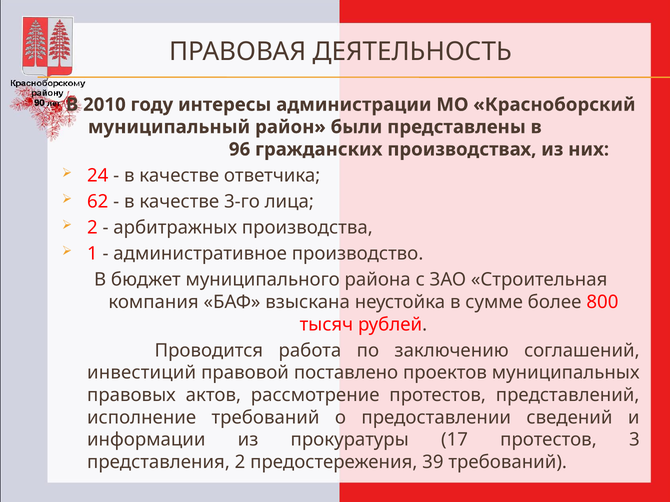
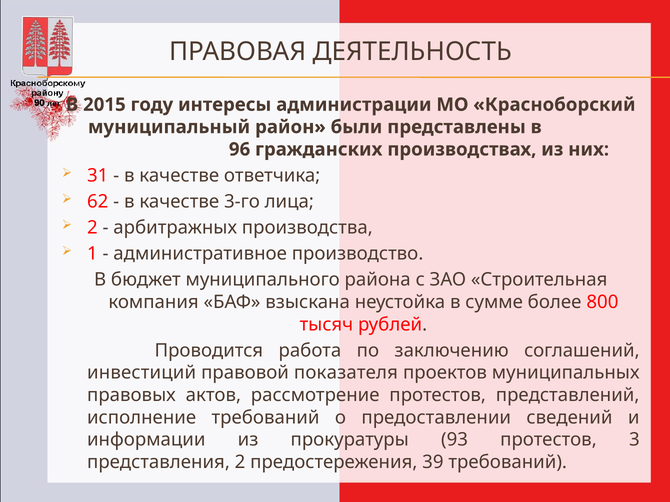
2010: 2010 -> 2015 (104, 105)
24: 24 -> 31 (98, 176)
поставлено: поставлено -> показателя (346, 373)
17: 17 -> 93 (455, 440)
